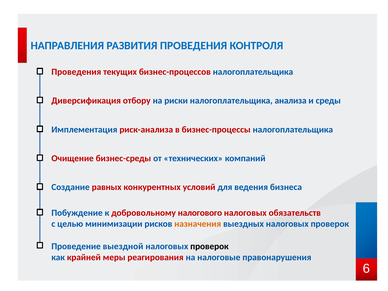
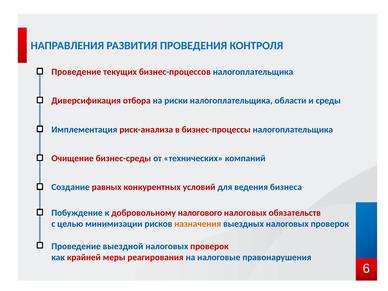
Проведения: Проведения -> Проведение (76, 72)
отбору: отбору -> отбора (137, 101)
анализа: анализа -> области (291, 101)
проверок colour: black -> red (209, 246)
